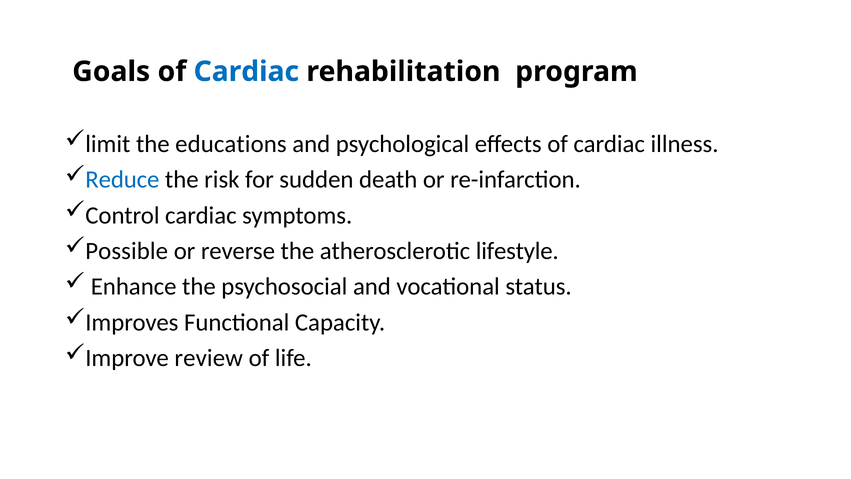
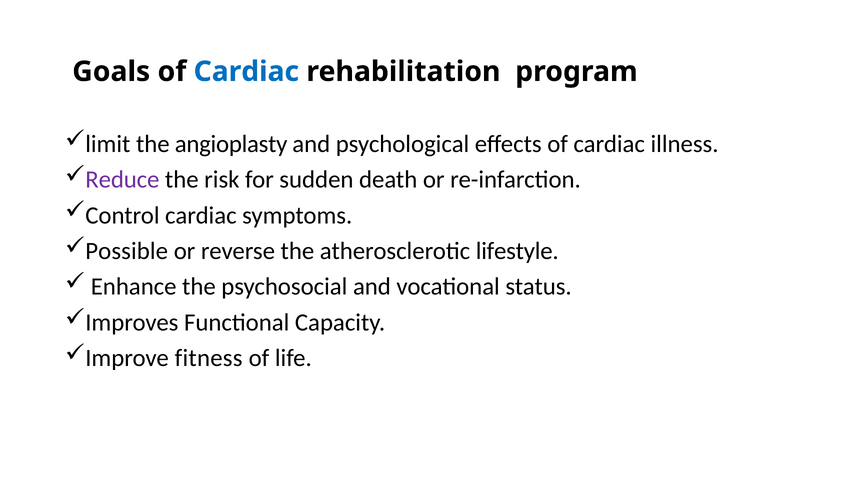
educations: educations -> angioplasty (231, 144)
Reduce colour: blue -> purple (122, 180)
review: review -> fitness (209, 358)
